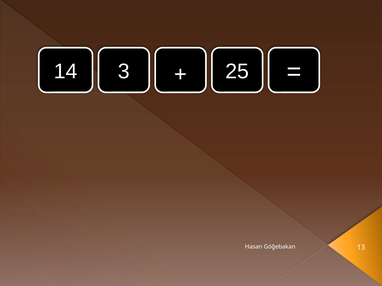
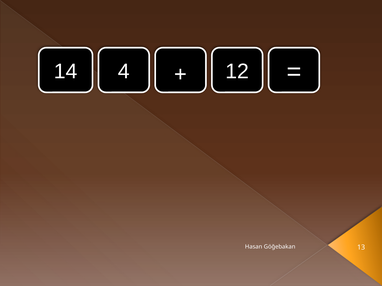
3: 3 -> 4 (124, 72)
25: 25 -> 12 (237, 72)
